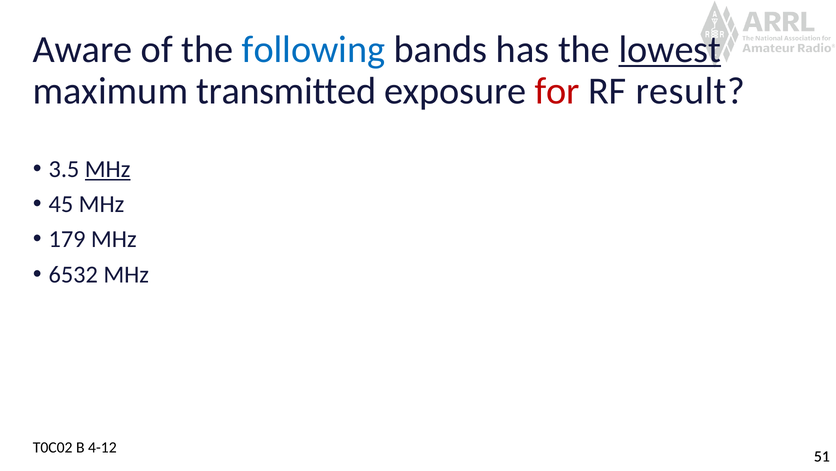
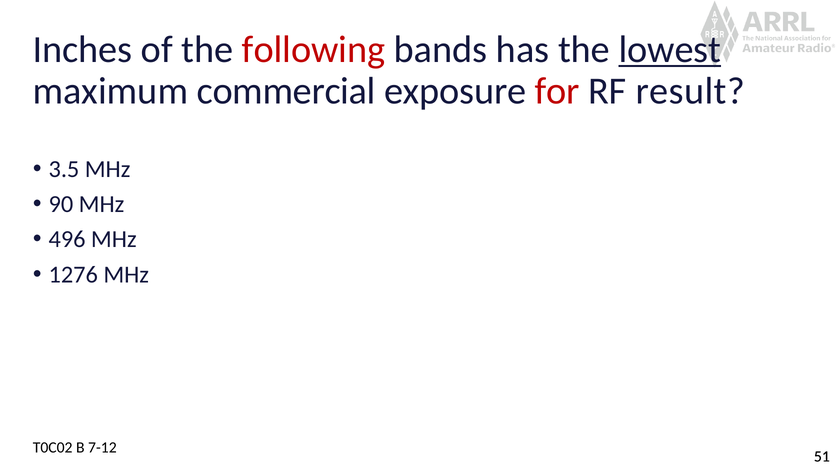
Aware: Aware -> Inches (83, 50)
following colour: blue -> red (314, 50)
transmitted: transmitted -> commercial (286, 91)
MHz underline: present -> none (108, 169)
45: 45 -> 90 (61, 204)
179: 179 -> 496 (67, 239)
6532: 6532 -> 1276 (73, 274)
4-12: 4-12 -> 7-12 (102, 447)
